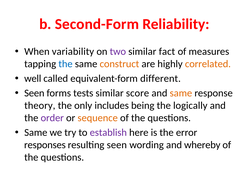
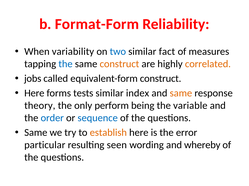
Second-Form: Second-Form -> Format-Form (97, 24)
two colour: purple -> blue (118, 52)
well: well -> jobs (33, 79)
equivalent-form different: different -> construct (161, 79)
Seen: Seen -> Here (34, 94)
score: score -> index (138, 94)
includes: includes -> perform (112, 106)
logically: logically -> variable (190, 106)
order colour: purple -> blue (52, 118)
sequence colour: orange -> blue (98, 118)
establish colour: purple -> orange (108, 133)
responses: responses -> particular (45, 146)
